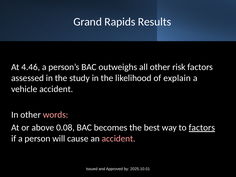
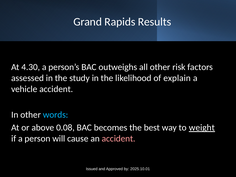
4.46: 4.46 -> 4.30 (31, 67)
words colour: pink -> light blue (56, 115)
to factors: factors -> weight (202, 128)
